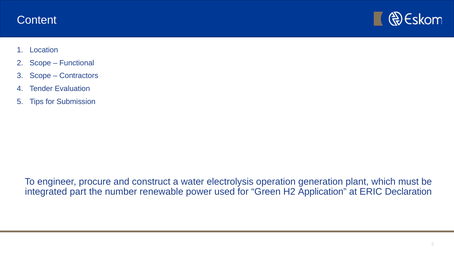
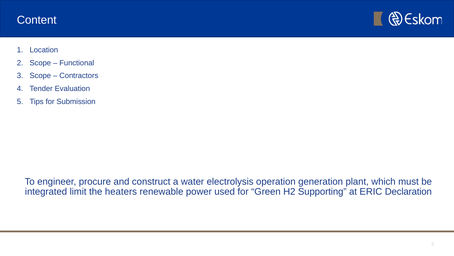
part: part -> limit (78, 191)
number: number -> heaters (121, 191)
Application: Application -> Supporting (322, 191)
